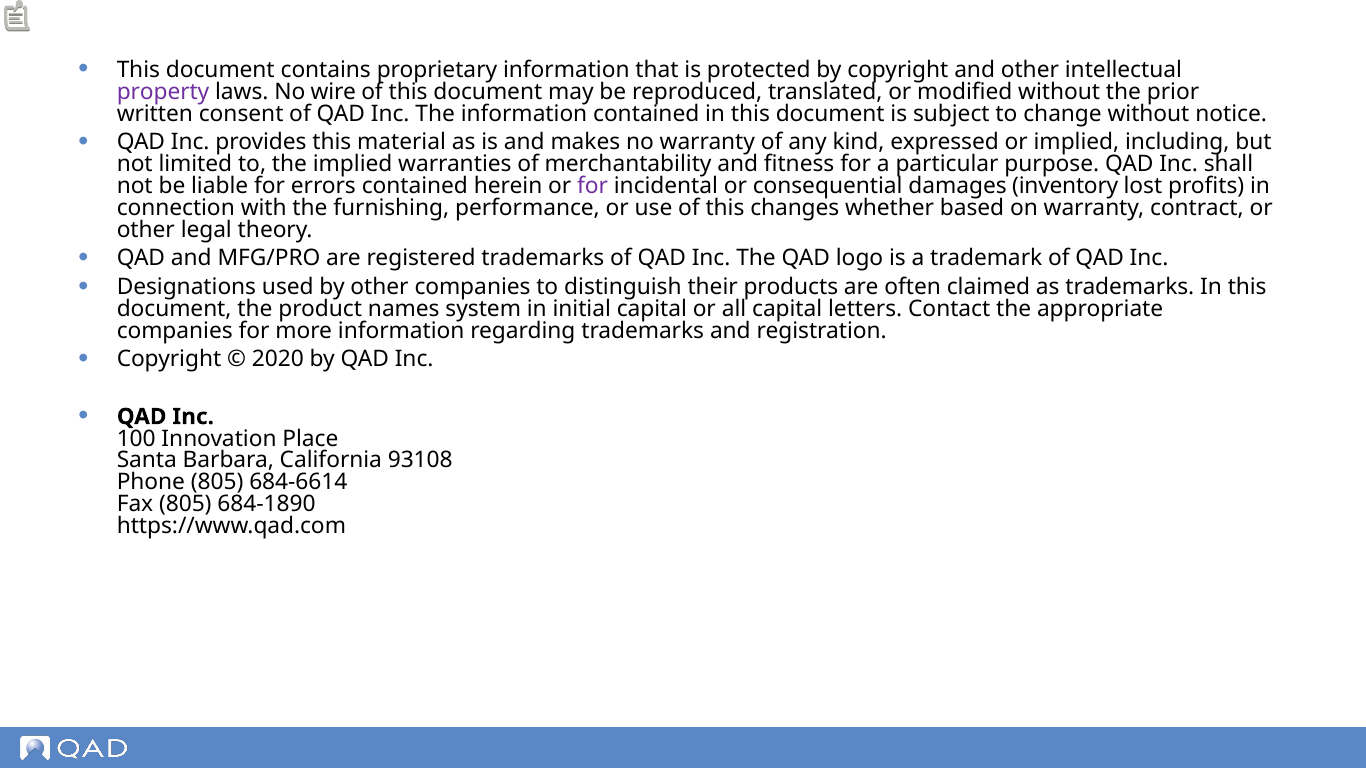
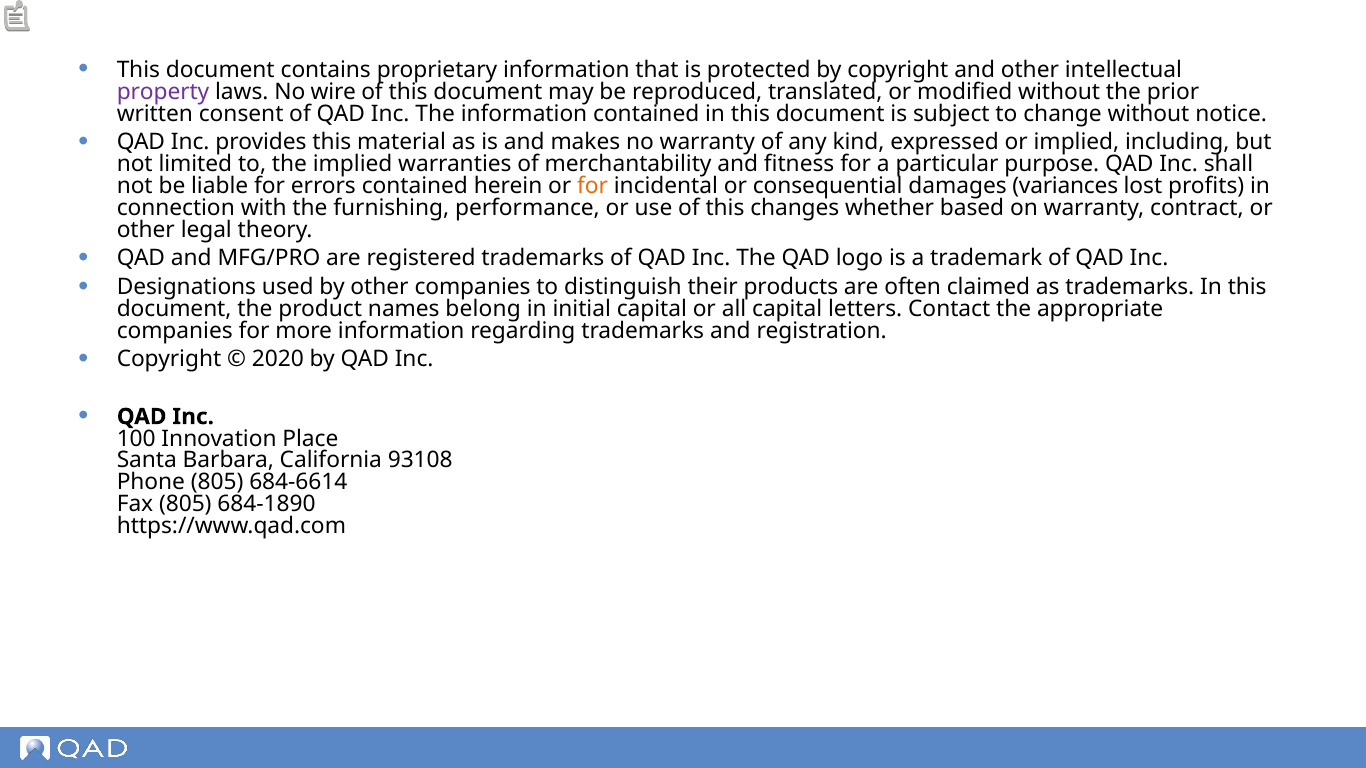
for colour: purple -> orange (592, 186)
inventory: inventory -> variances (1065, 186)
system: system -> belong (483, 309)
